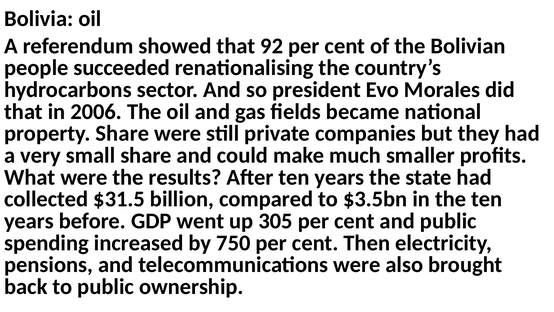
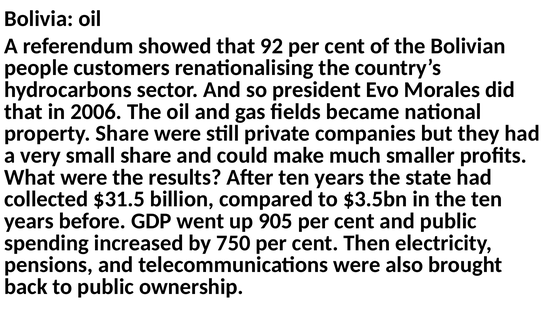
succeeded: succeeded -> customers (122, 68)
305: 305 -> 905 (276, 221)
